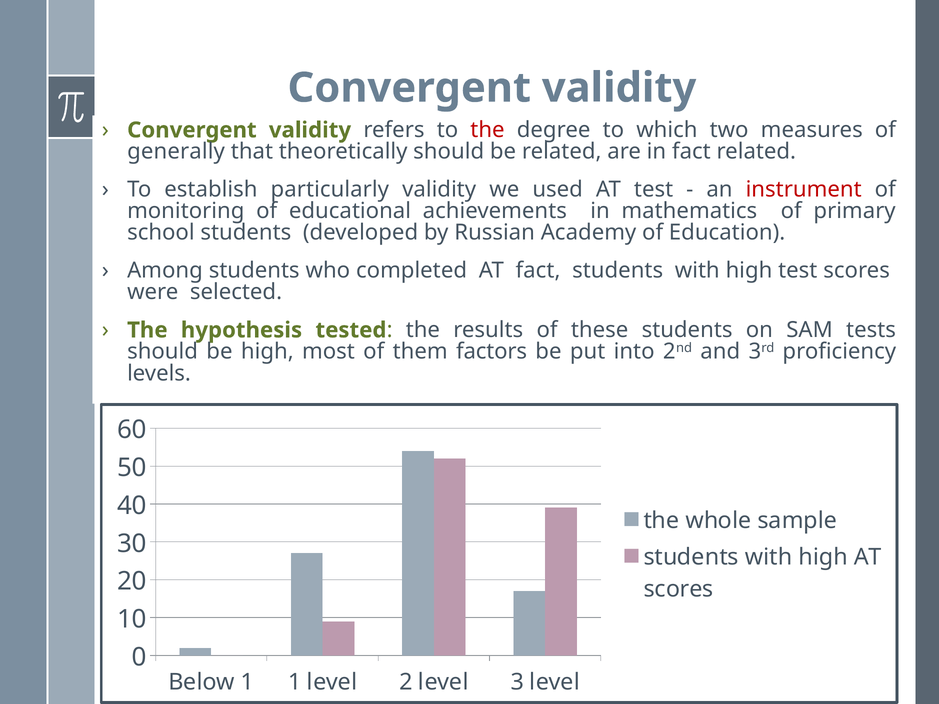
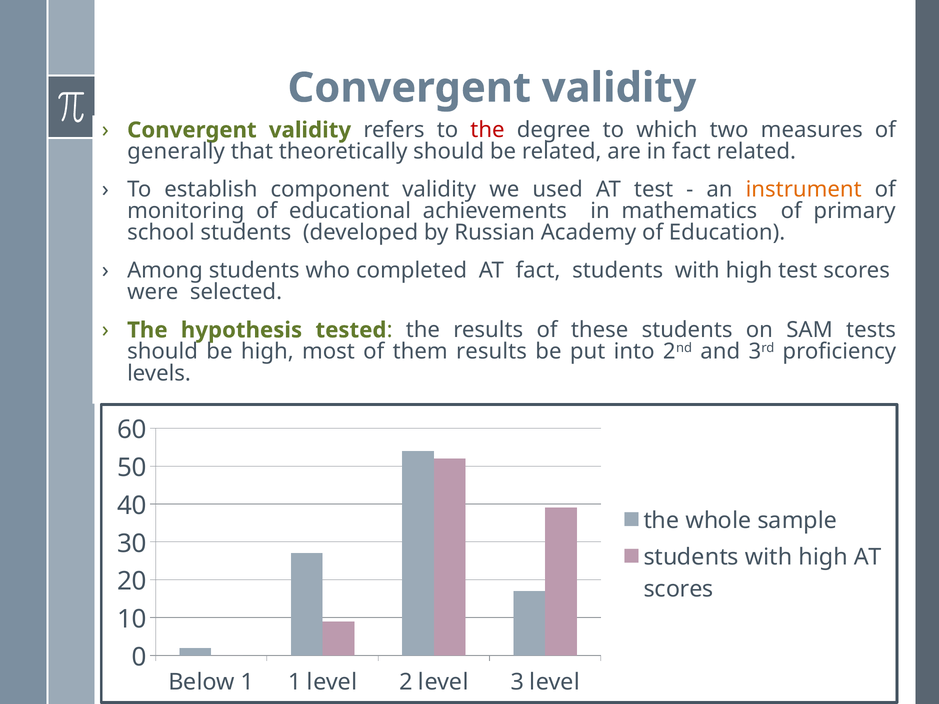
particularly: particularly -> component (330, 190)
instrument colour: red -> orange (804, 190)
them factors: factors -> results (491, 352)
